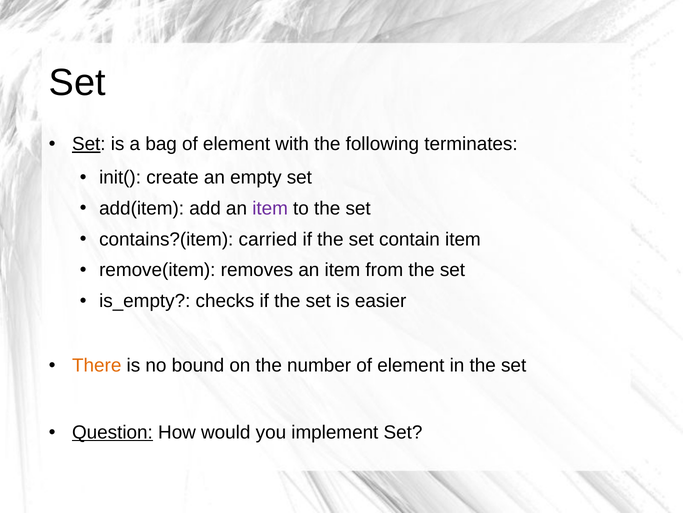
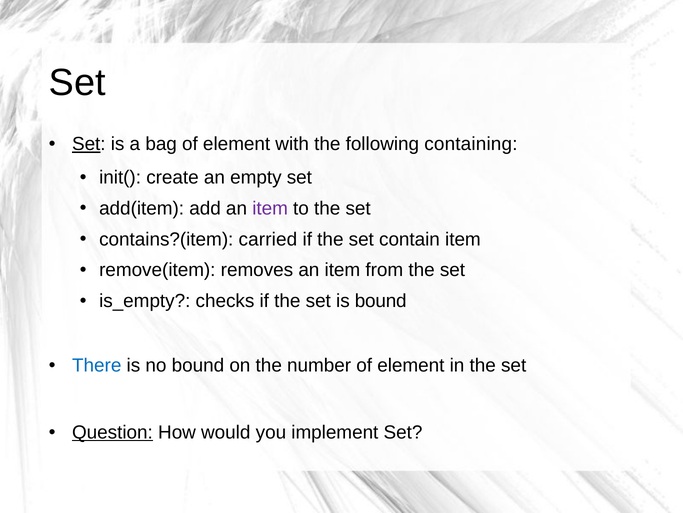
terminates: terminates -> containing (471, 144)
is easier: easier -> bound (381, 301)
There colour: orange -> blue (97, 365)
